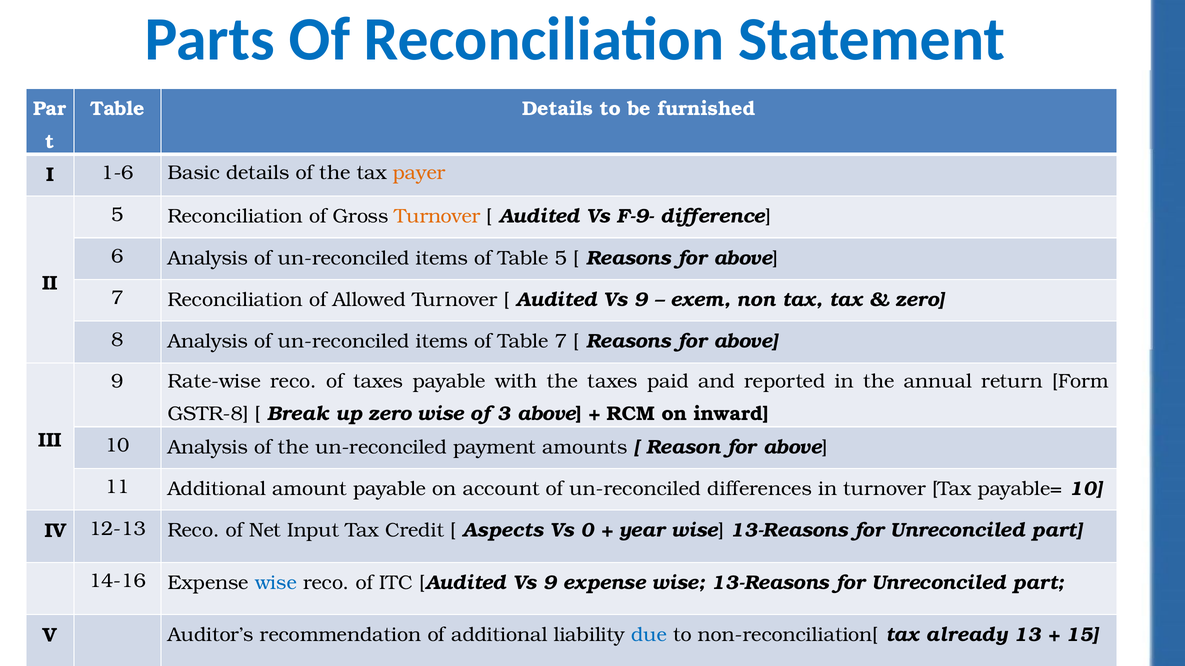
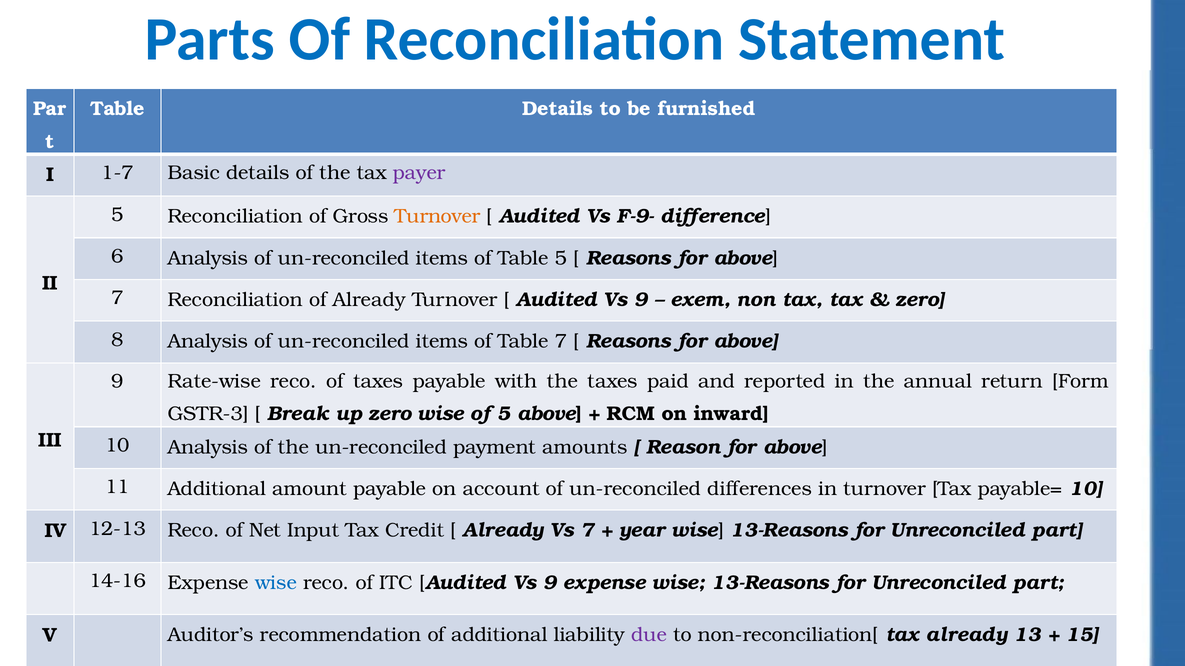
1-6: 1-6 -> 1-7 (117, 173)
payer colour: orange -> purple (419, 173)
of Allowed: Allowed -> Already (369, 300)
GSTR-8: GSTR-8 -> GSTR-3 (208, 414)
of 3: 3 -> 5 (504, 414)
Aspects: Aspects -> Already (503, 531)
Vs 0: 0 -> 7 (587, 531)
due colour: blue -> purple (649, 635)
